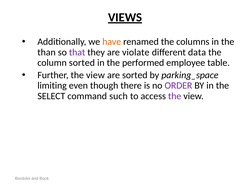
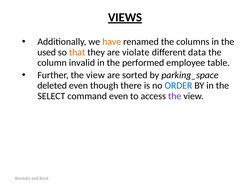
than: than -> used (47, 52)
that colour: purple -> orange (77, 52)
column sorted: sorted -> invalid (82, 63)
limiting: limiting -> deleted (52, 86)
ORDER colour: purple -> blue (178, 86)
command such: such -> even (119, 96)
